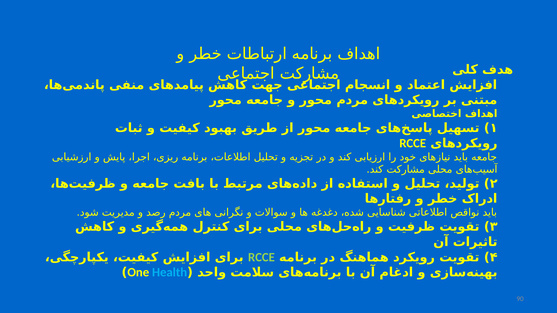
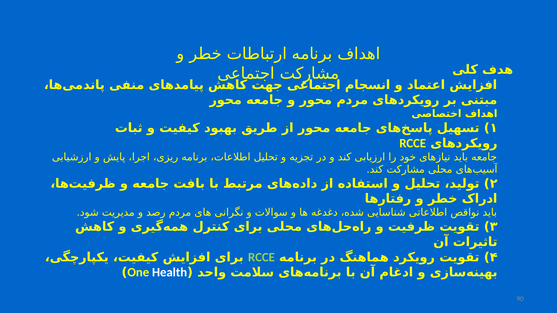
Health colour: light blue -> white (170, 273)
